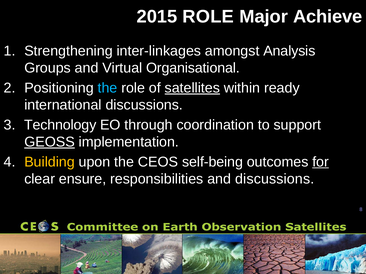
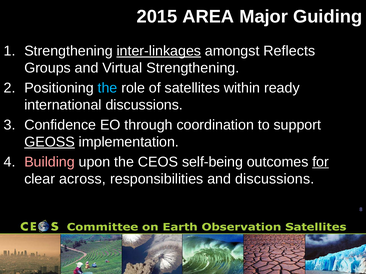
2015 ROLE: ROLE -> AREA (208, 17)
Achieve: Achieve -> Guiding (328, 17)
inter-linkages underline: none -> present (159, 51)
Analysis: Analysis -> Reflects (289, 51)
Virtual Organisational: Organisational -> Strengthening (193, 68)
satellites underline: present -> none (192, 88)
Technology: Technology -> Confidence (60, 125)
Building colour: yellow -> pink (50, 162)
ensure: ensure -> across (83, 179)
